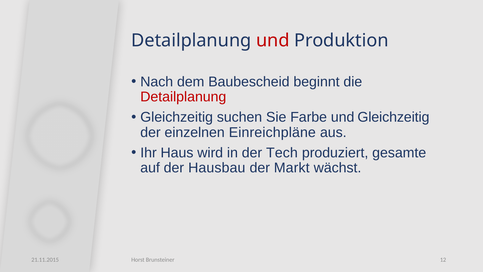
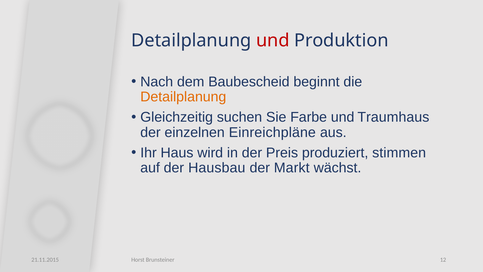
Detailplanung colour: red -> orange (183, 97)
und Gleichzeitig: Gleichzeitig -> Traumhaus (393, 117)
Tech: Tech -> Preis (282, 153)
gesamte: gesamte -> stimmen (399, 153)
